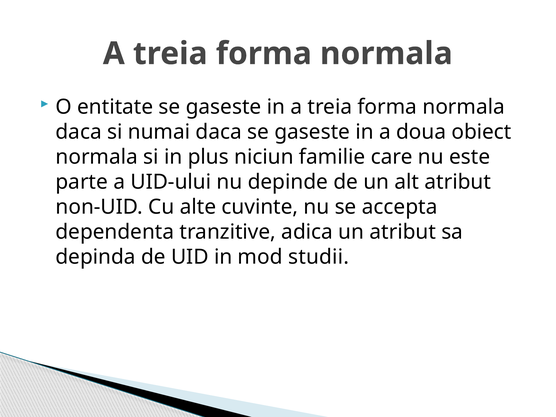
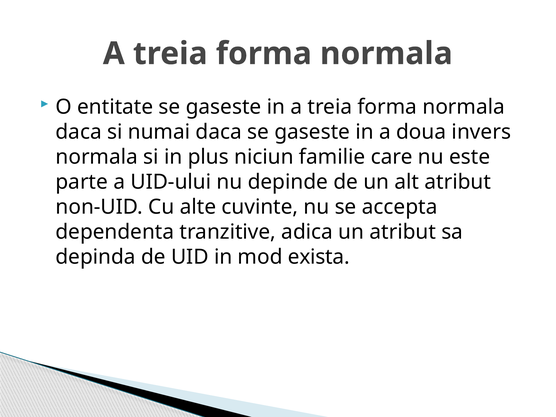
obiect: obiect -> invers (481, 132)
studii: studii -> exista (319, 257)
